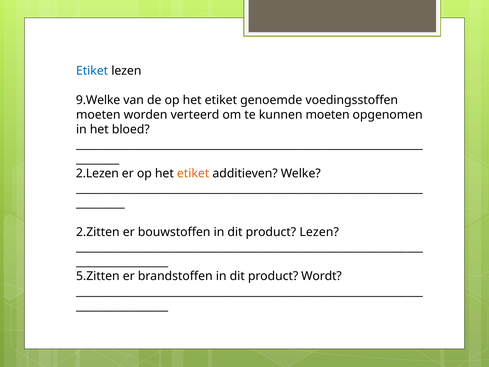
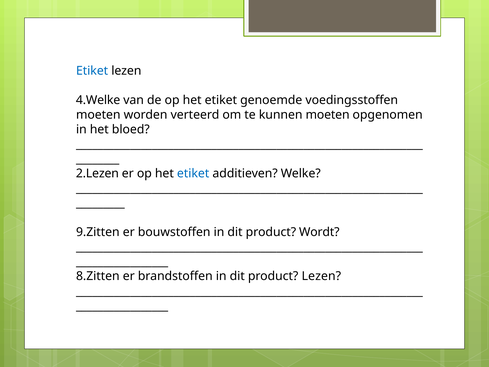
9.Welke: 9.Welke -> 4.Welke (98, 100)
etiket colour: orange -> blue (193, 173)
2.Zitten: 2.Zitten -> 9.Zitten (98, 232)
product Lezen: Lezen -> Wordt (319, 232)
5.Zitten: 5.Zitten -> 8.Zitten (98, 276)
product Wordt: Wordt -> Lezen (321, 276)
